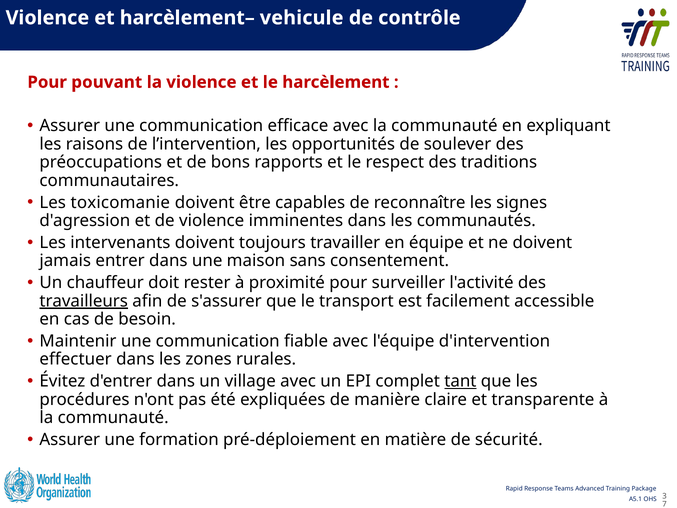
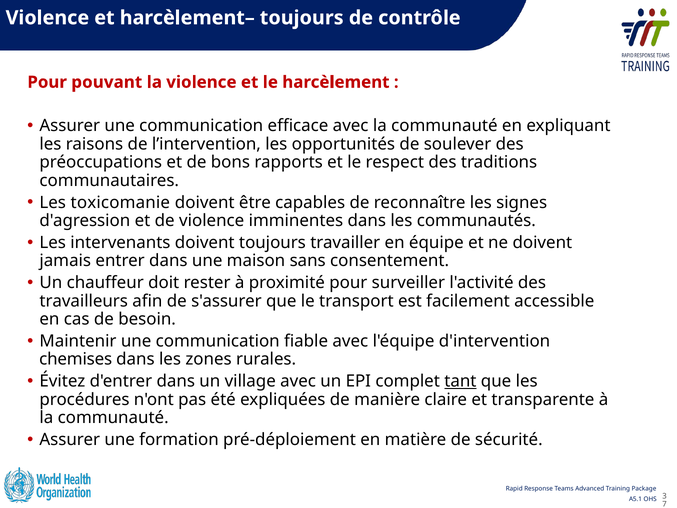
harcèlement– vehicule: vehicule -> toujours (302, 18)
travailleurs underline: present -> none (84, 301)
effectuer: effectuer -> chemises (76, 359)
